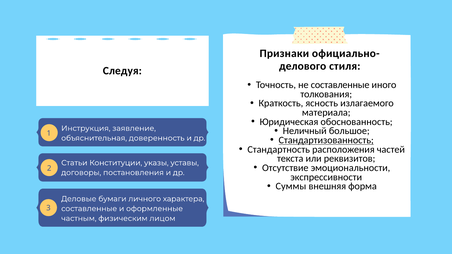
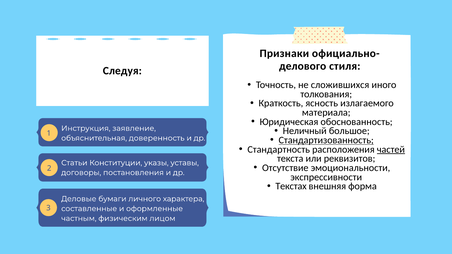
не составленные: составленные -> сложившихся (340, 85)
частей underline: none -> present (391, 150)
Суммы: Суммы -> Текстах (291, 186)
